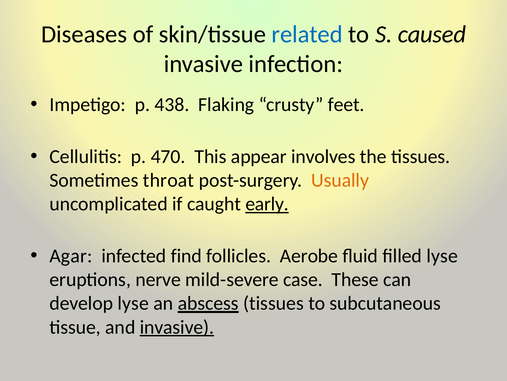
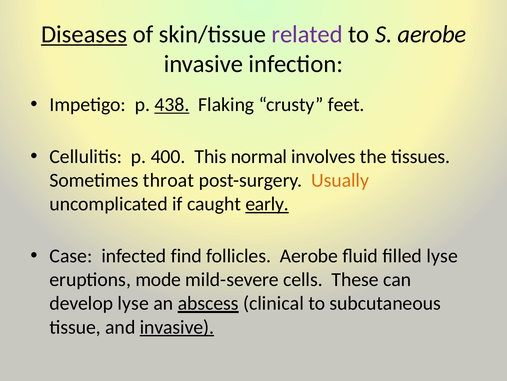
Diseases underline: none -> present (84, 34)
related colour: blue -> purple (307, 34)
S caused: caused -> aerobe (432, 34)
438 underline: none -> present (172, 104)
470: 470 -> 400 (168, 156)
appear: appear -> normal (259, 156)
Agar: Agar -> Case (71, 256)
nerve: nerve -> mode (158, 279)
case: case -> cells (303, 279)
abscess tissues: tissues -> clinical (273, 303)
